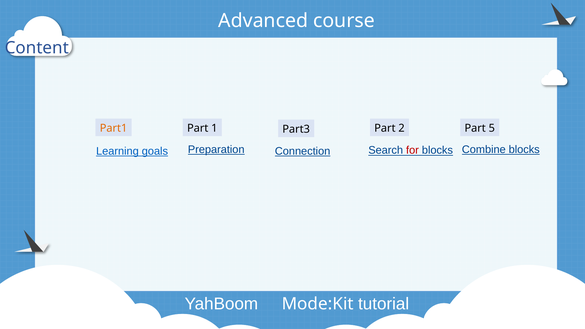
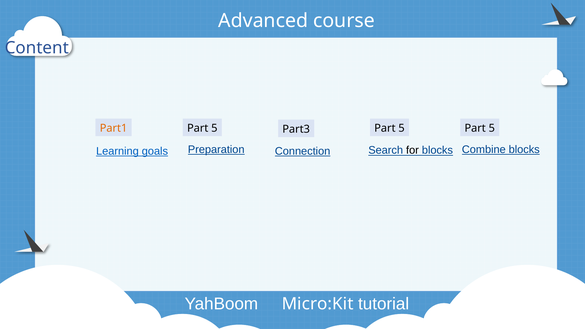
1: 1 -> 5 (214, 128)
2: 2 -> 5 (402, 128)
for colour: red -> black (412, 150)
Mode:Kit: Mode:Kit -> Micro:Kit (318, 304)
